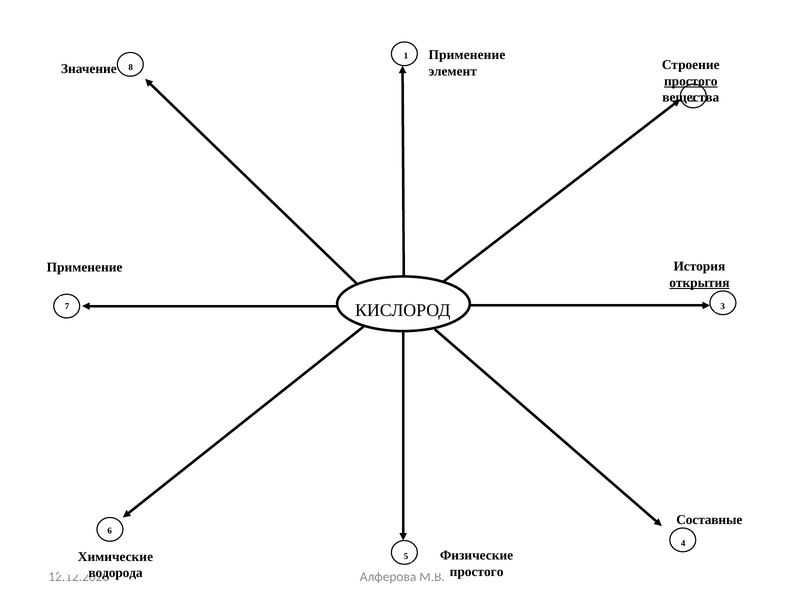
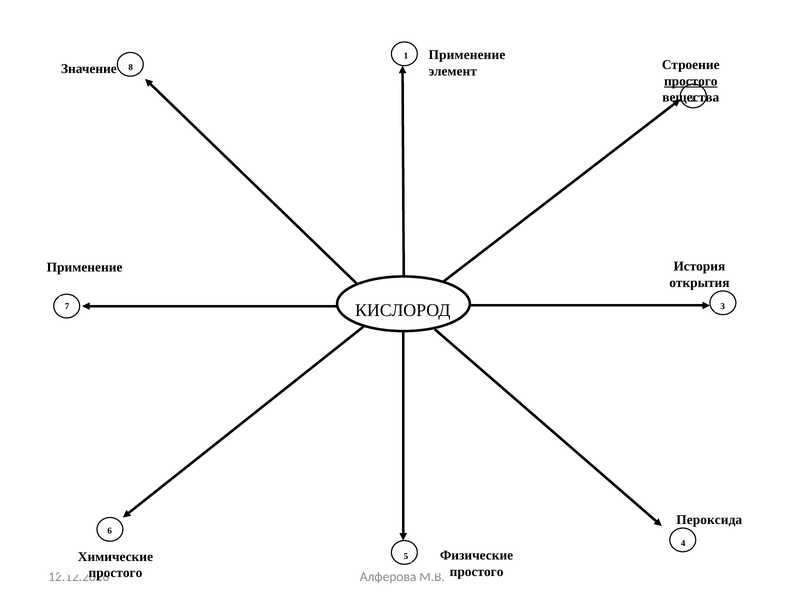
открытия underline: present -> none (699, 283)
Составные: Составные -> Пероксида (709, 520)
водорода: водорода -> простого (115, 573)
